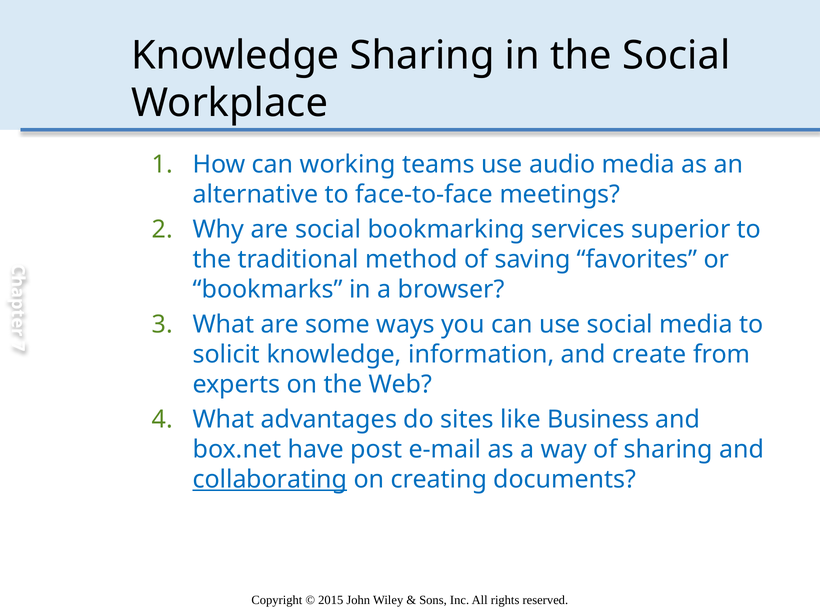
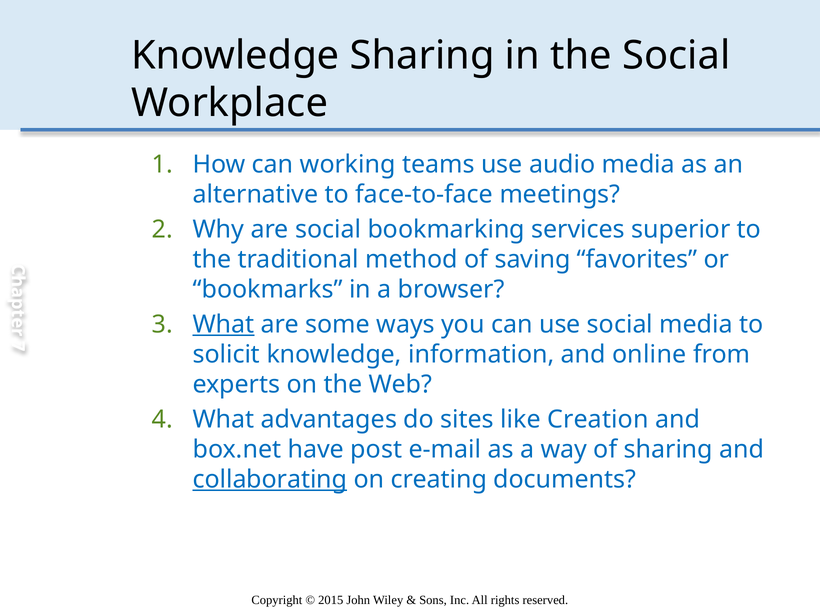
What underline: none -> present (224, 324)
create: create -> online (649, 355)
Business: Business -> Creation (598, 420)
